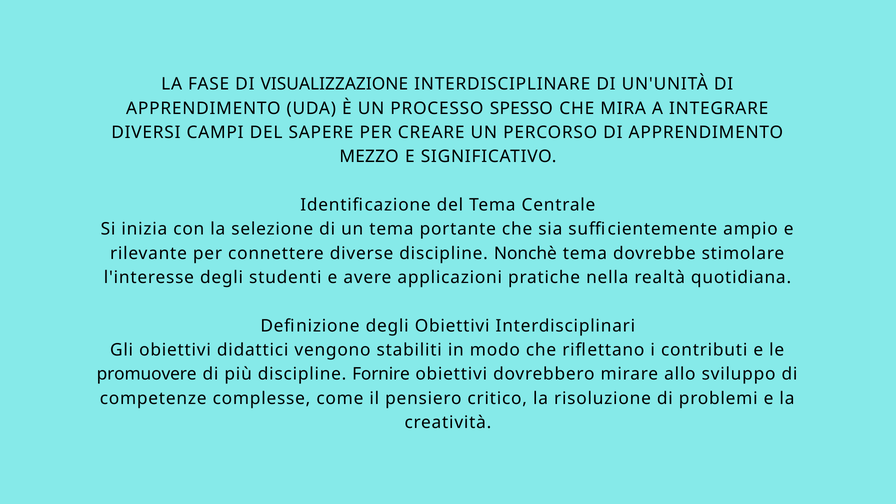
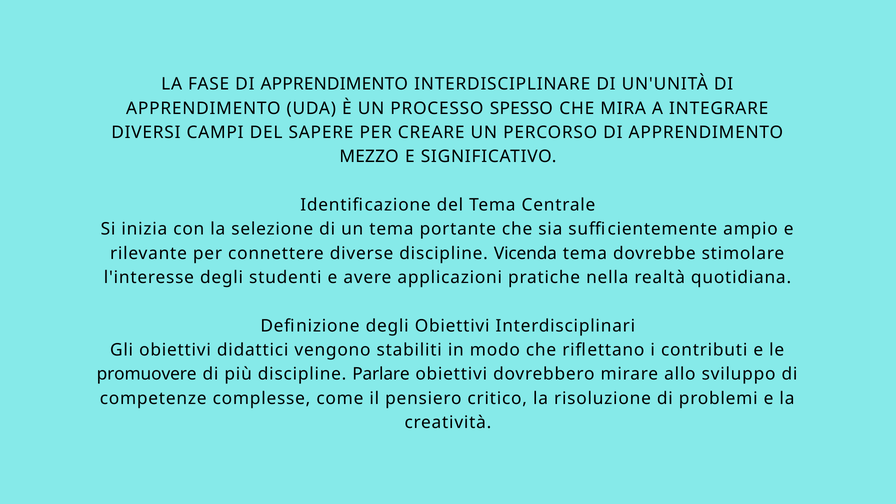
FASE DI VISUALIZZAZIONE: VISUALIZZAZIONE -> APPRENDIMENTO (334, 84)
Nonchè: Nonchè -> Vicenda (525, 253)
Fornire: Fornire -> Parlare (381, 374)
